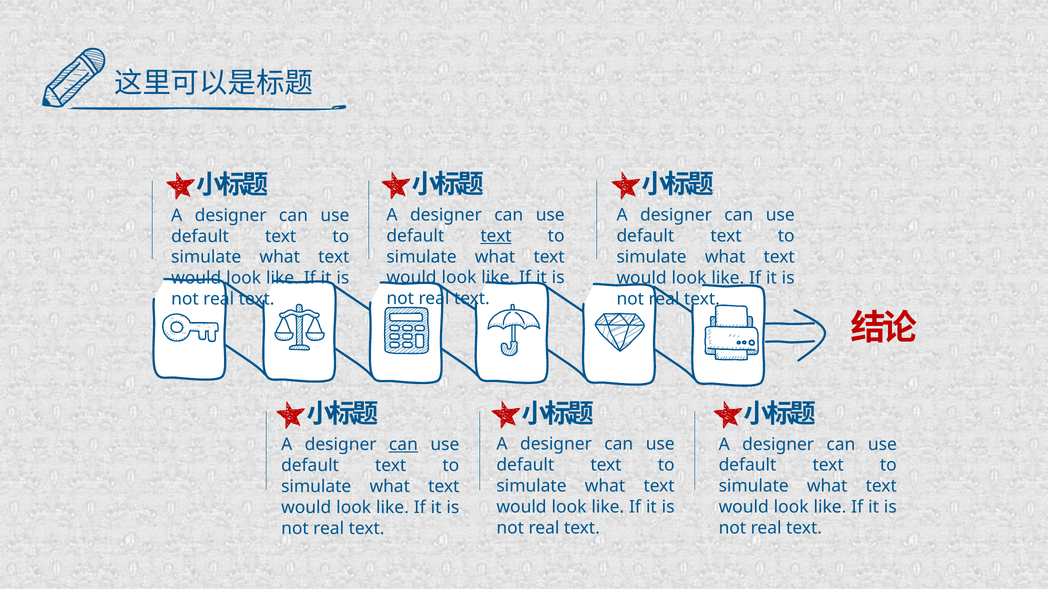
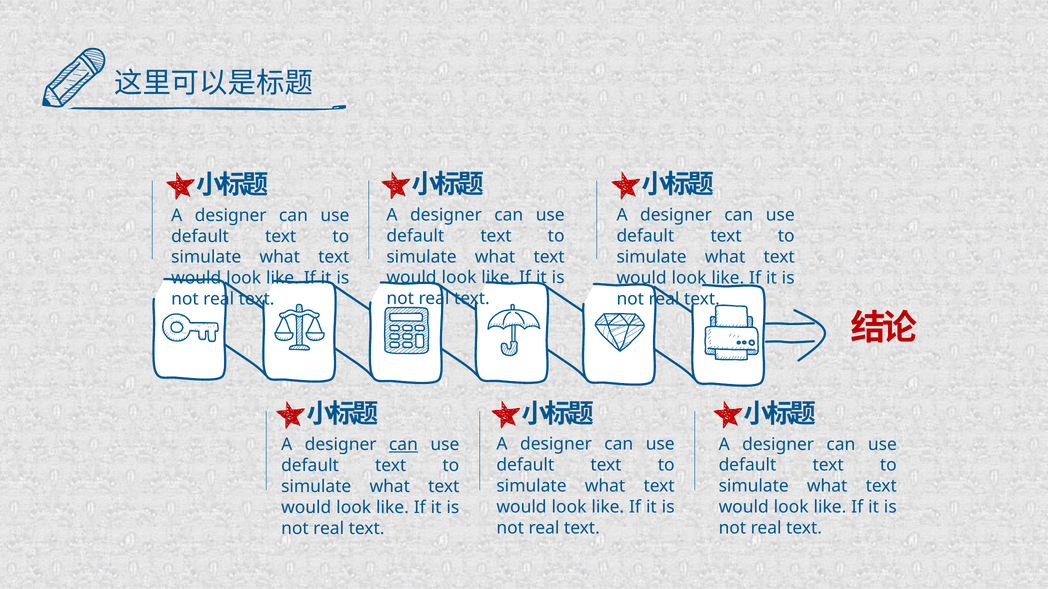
text underline: present -> none (496, 236)
